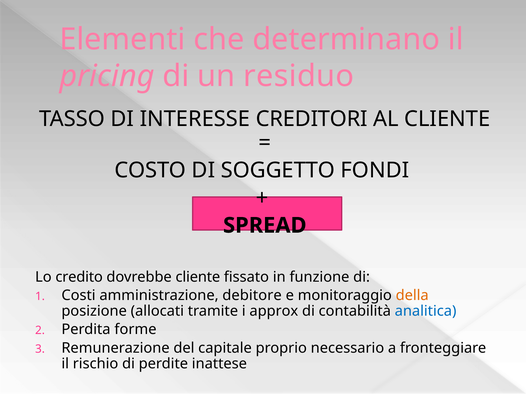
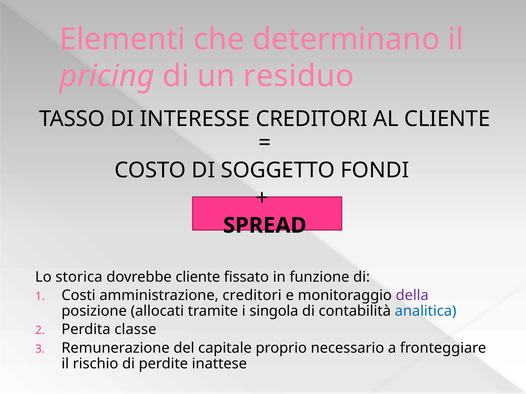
credito: credito -> storica (79, 277)
amministrazione debitore: debitore -> creditori (252, 296)
della colour: orange -> purple (412, 296)
approx: approx -> singola (274, 312)
forme: forme -> classe (135, 330)
